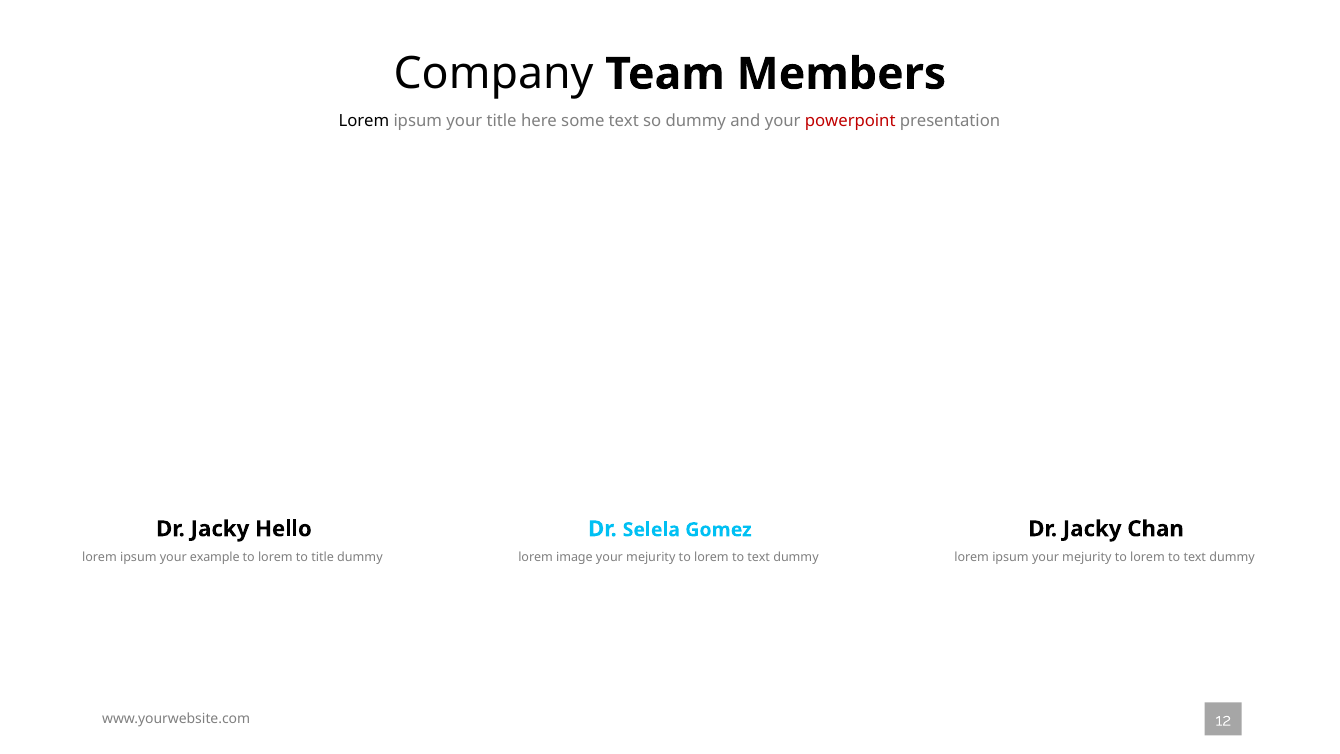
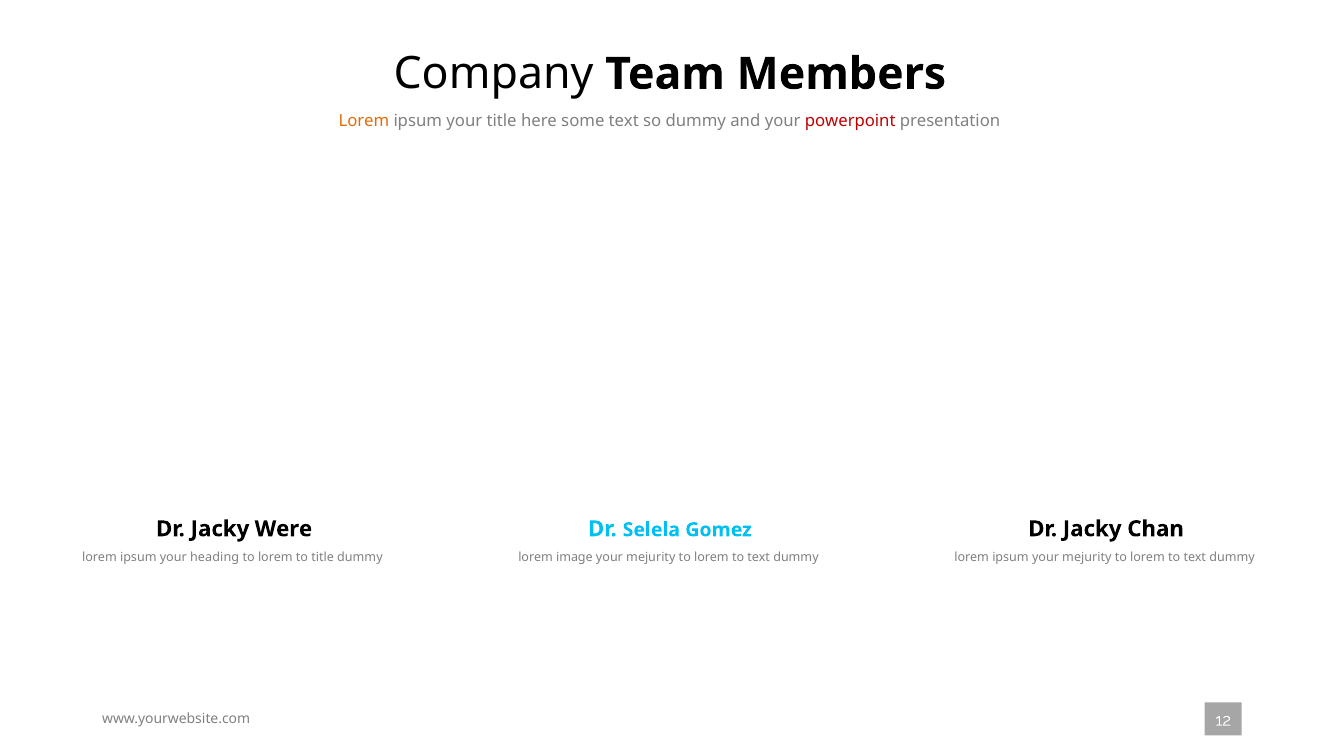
Lorem colour: black -> orange (364, 121)
Hello: Hello -> Were (283, 529)
example: example -> heading (215, 557)
